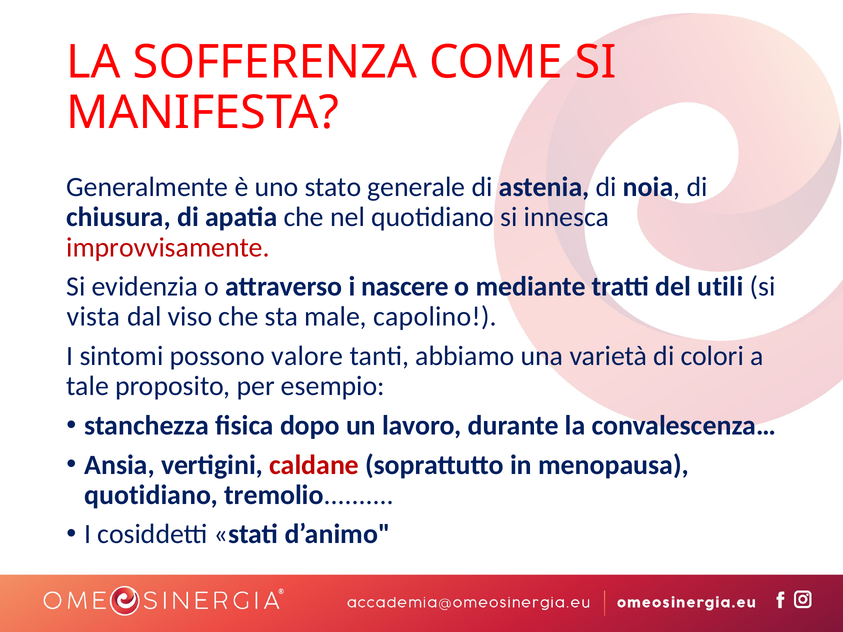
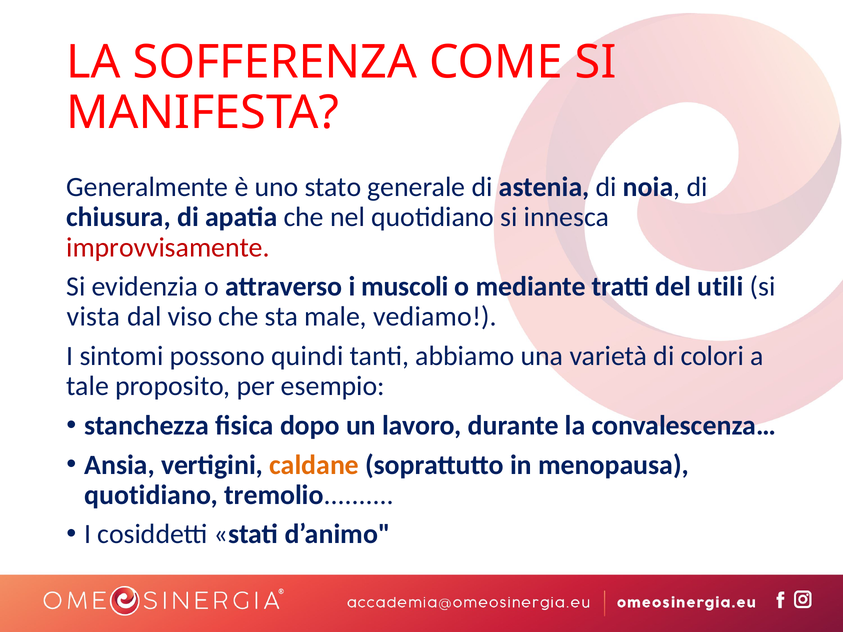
nascere: nascere -> muscoli (405, 287)
capolino: capolino -> vediamo (435, 317)
valore: valore -> quindi (307, 356)
caldane colour: red -> orange (314, 465)
